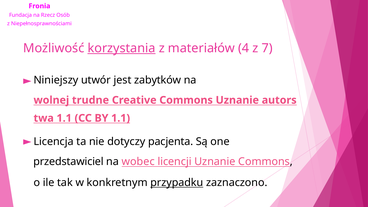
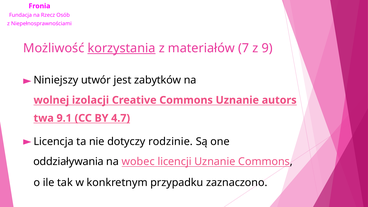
4: 4 -> 7 (244, 48)
7: 7 -> 9 (267, 48)
trudne: trudne -> izolacji (91, 100)
1.1: 1.1 -> 9.1 (64, 118)
BY 1.1: 1.1 -> 4.7 (121, 118)
pacjenta: pacjenta -> rodzinie (171, 141)
przedstawiciel: przedstawiciel -> oddziaływania (69, 162)
przypadku underline: present -> none (177, 183)
